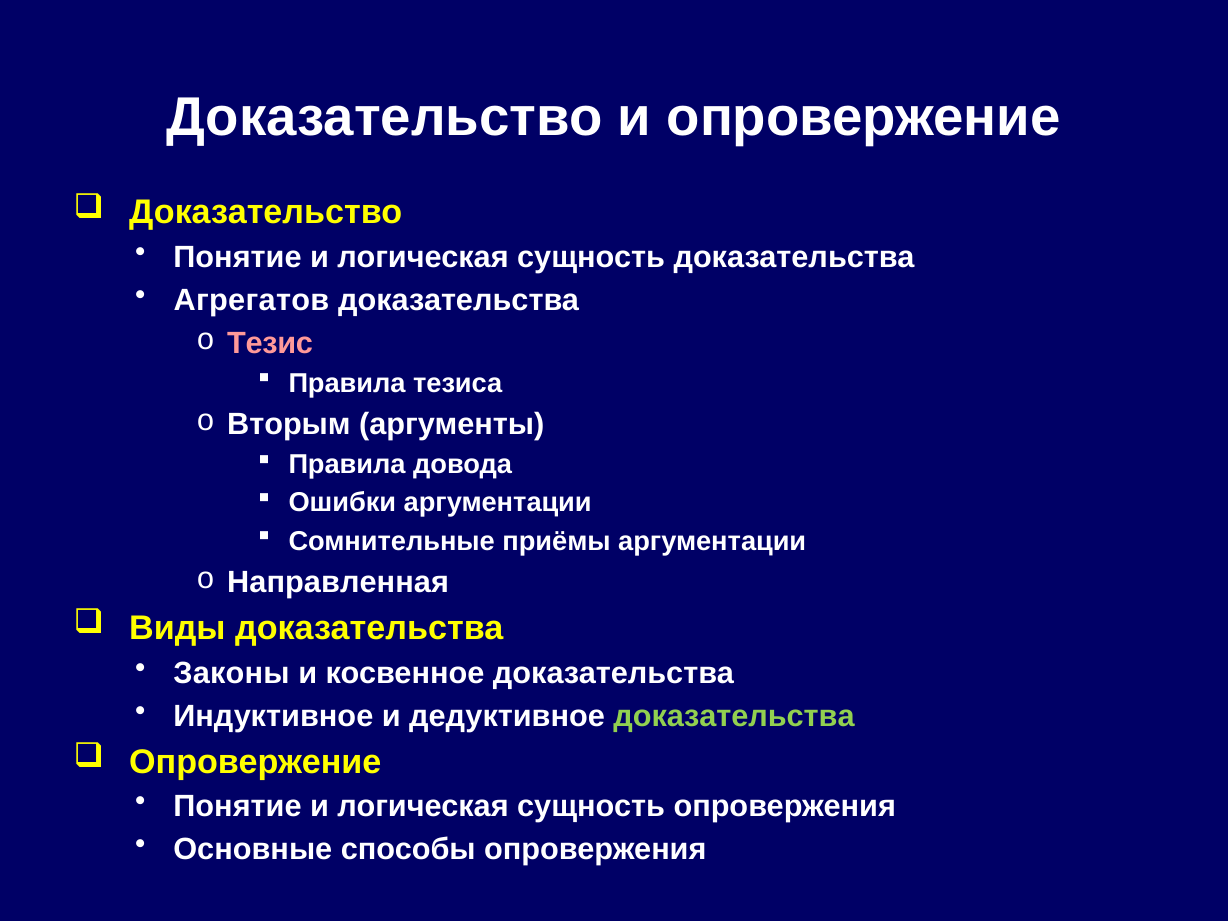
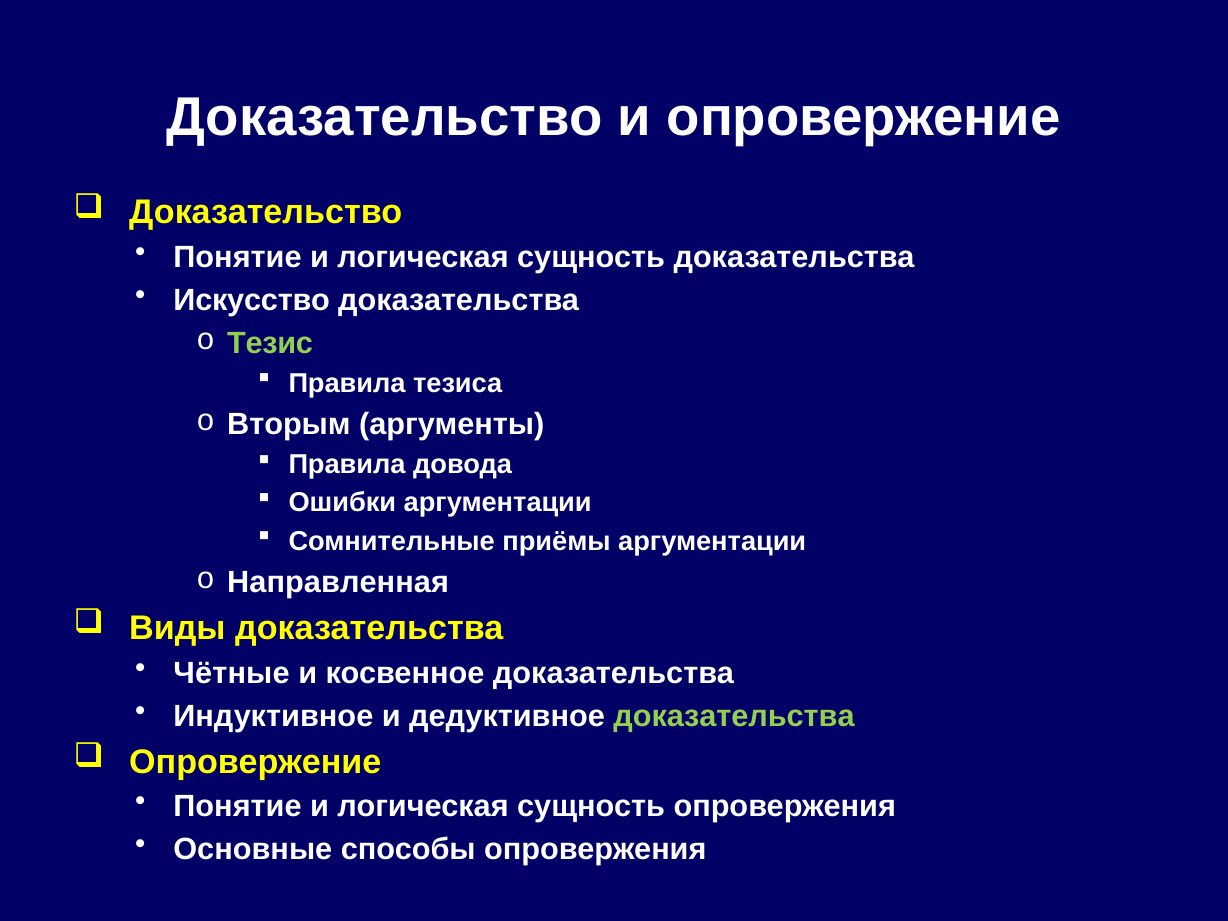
Агрегатов: Агрегатов -> Искусство (252, 300)
Тезис colour: pink -> light green (270, 343)
Законы: Законы -> Чётные (232, 673)
